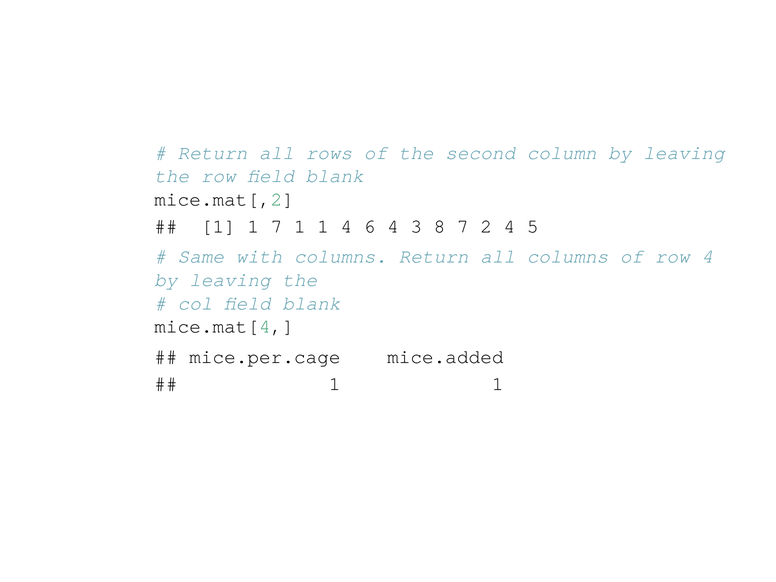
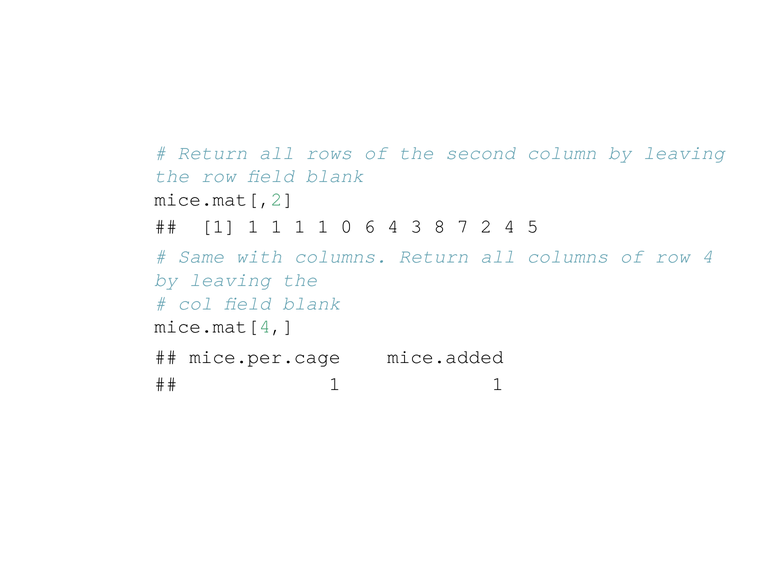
7: 7 -> 1 (277, 226)
1 4: 4 -> 0 (346, 226)
